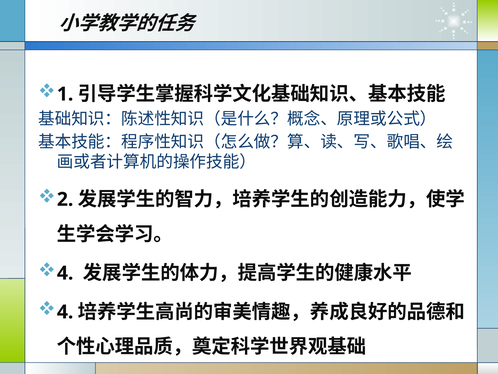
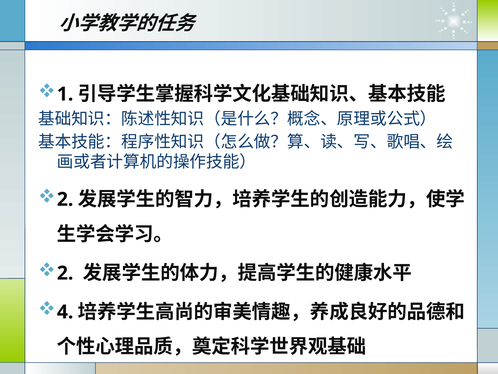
4: 4 -> 2 (65, 273)
